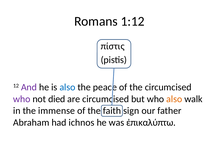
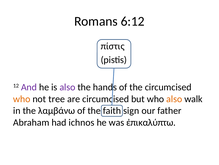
1:12: 1:12 -> 6:12 (133, 21)
also colour: blue -> purple (67, 87)
peace: peace -> hands (105, 87)
who colour: purple -> orange (22, 99)
died: died -> tree (57, 99)
immense: immense -> λαμβάνω (57, 110)
